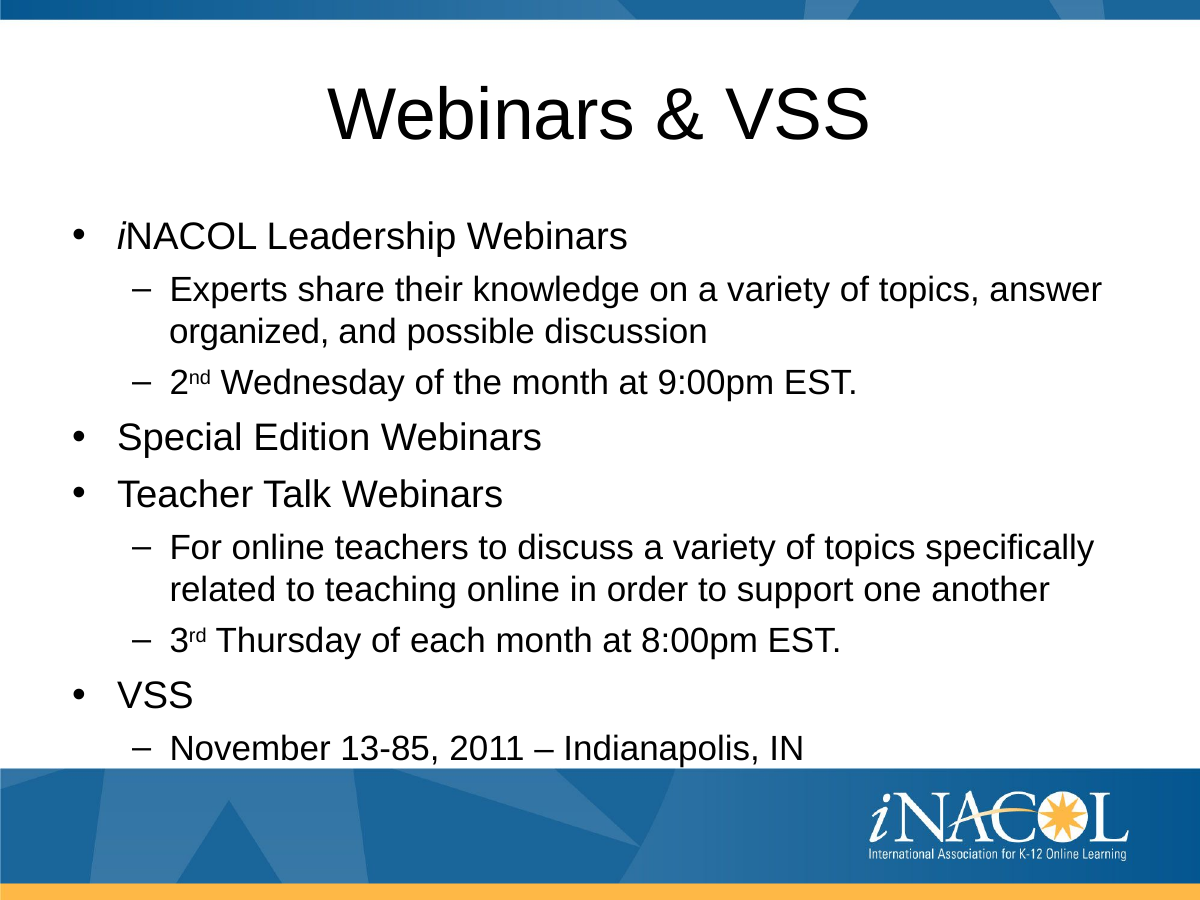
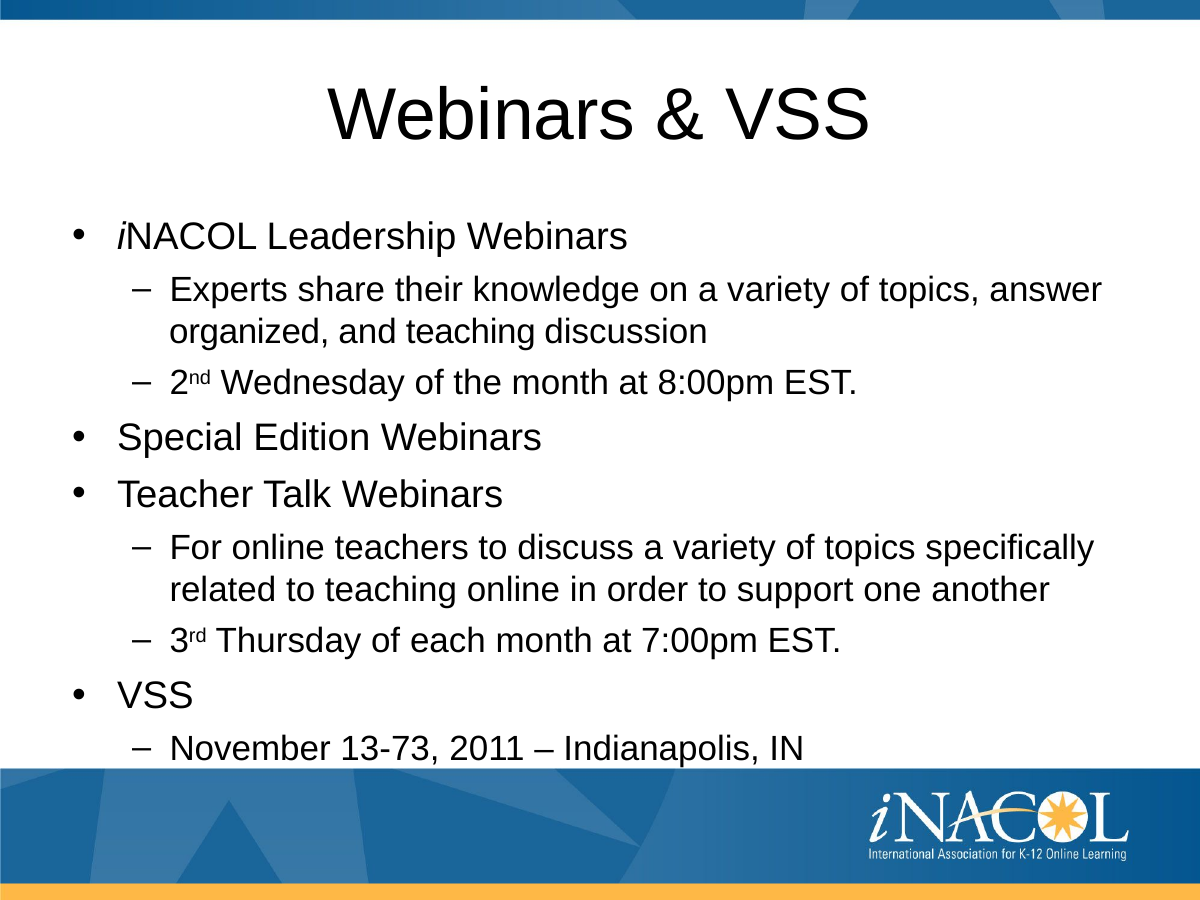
and possible: possible -> teaching (471, 332)
9:00pm: 9:00pm -> 8:00pm (716, 383)
8:00pm: 8:00pm -> 7:00pm (700, 641)
13-85: 13-85 -> 13-73 (390, 749)
